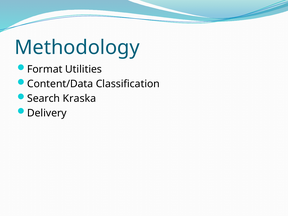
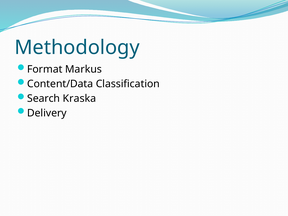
Utilities: Utilities -> Markus (84, 69)
